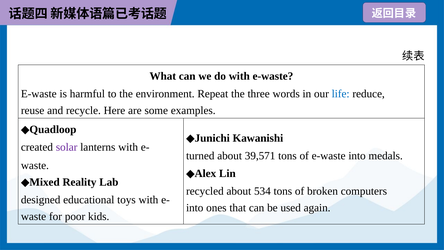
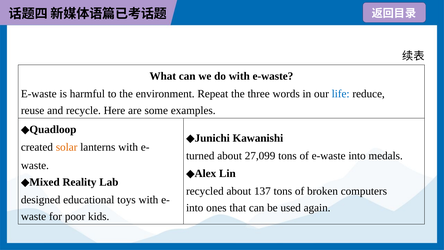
solar colour: purple -> orange (67, 147)
39,571: 39,571 -> 27,099 (260, 156)
534: 534 -> 137 (262, 191)
